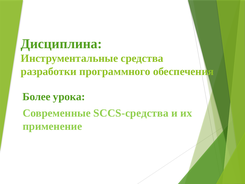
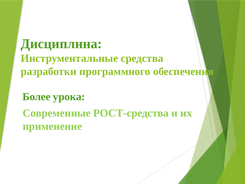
SCCS-средства: SCCS-средства -> РОСТ-средства (131, 113)
